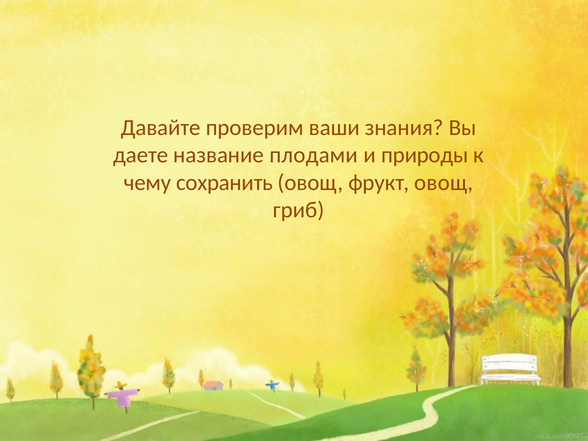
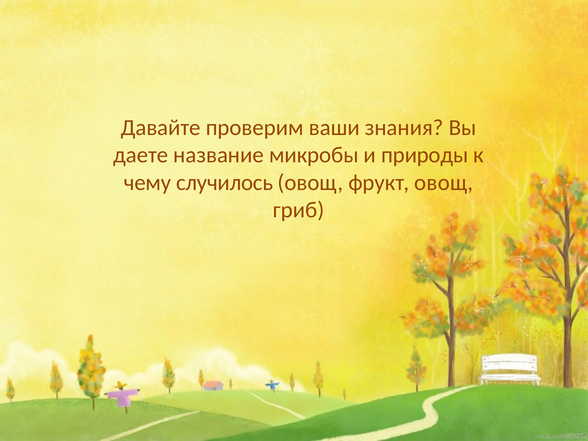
плодами: плодами -> микробы (314, 155)
сохранить: сохранить -> случилось (225, 182)
